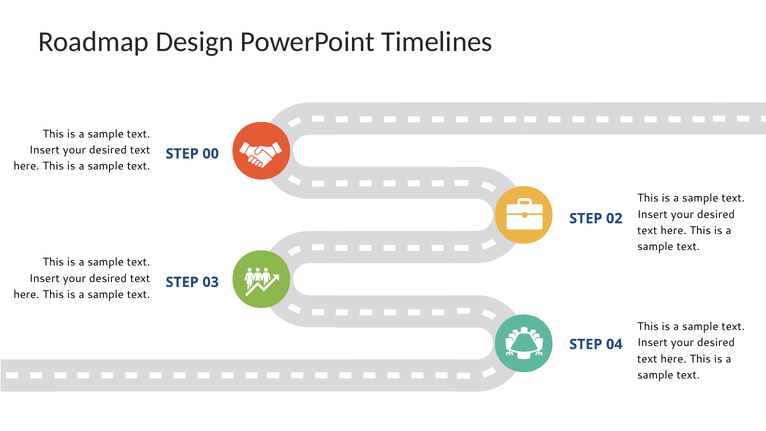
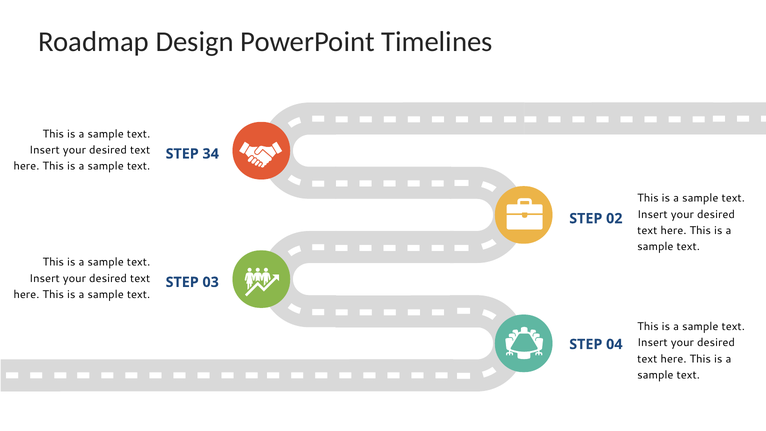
00: 00 -> 34 (211, 154)
